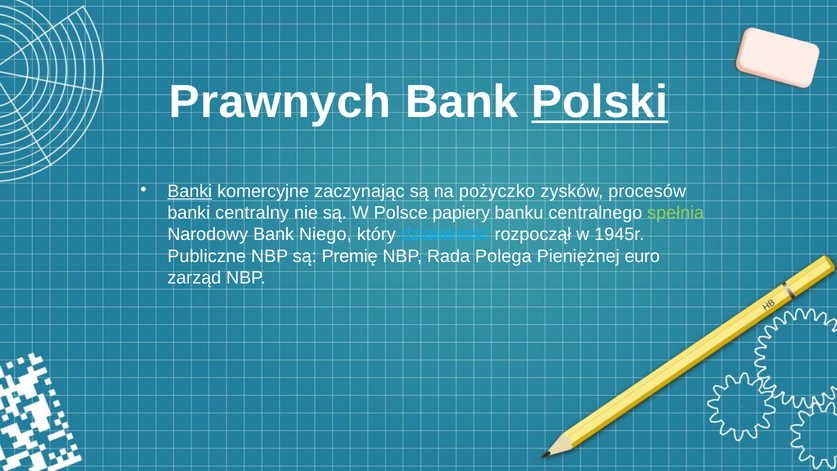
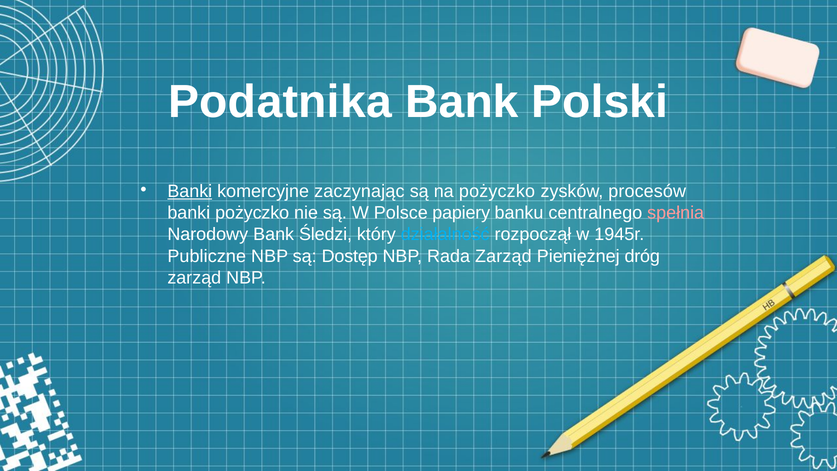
Prawnych: Prawnych -> Podatnika (280, 102)
Polski underline: present -> none (600, 102)
banki centralny: centralny -> pożyczko (252, 213)
spełnia colour: light green -> pink (676, 213)
Niego: Niego -> Śledzi (326, 234)
Premię: Premię -> Dostęp (350, 256)
Rada Polega: Polega -> Zarząd (503, 256)
euro: euro -> dróg (642, 256)
